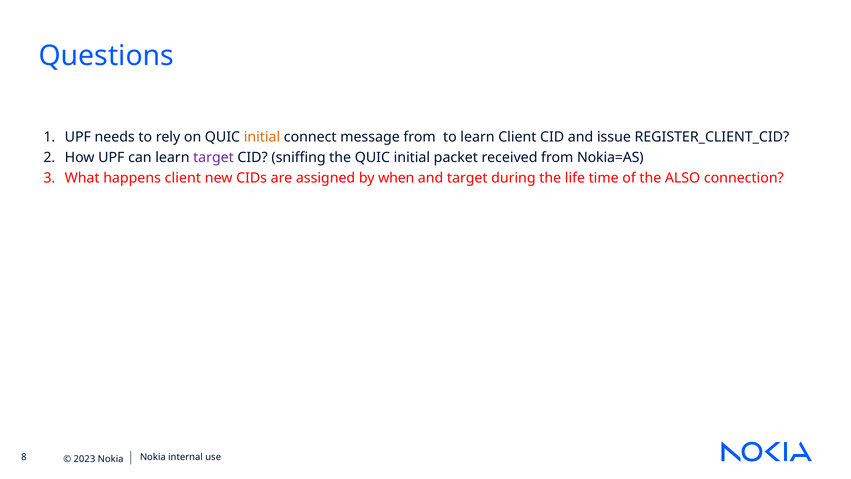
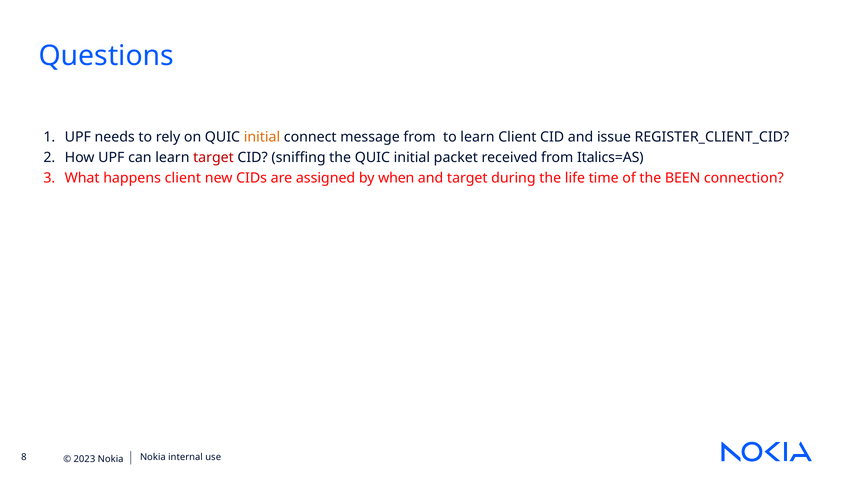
target colour: purple -> red (213, 157)
Nokia=AS: Nokia=AS -> Italics=AS (610, 157)
ALSO: ALSO -> BEEN (683, 178)
